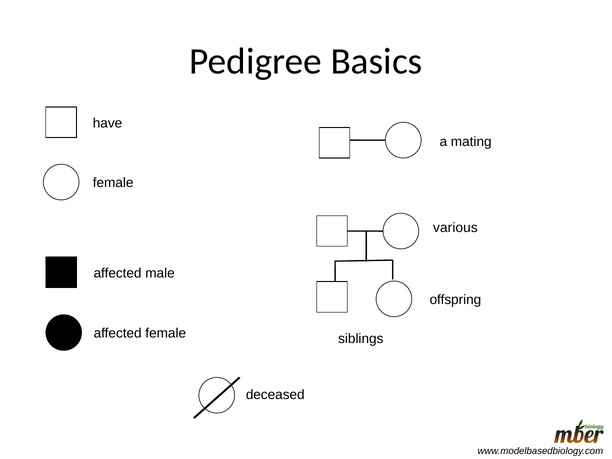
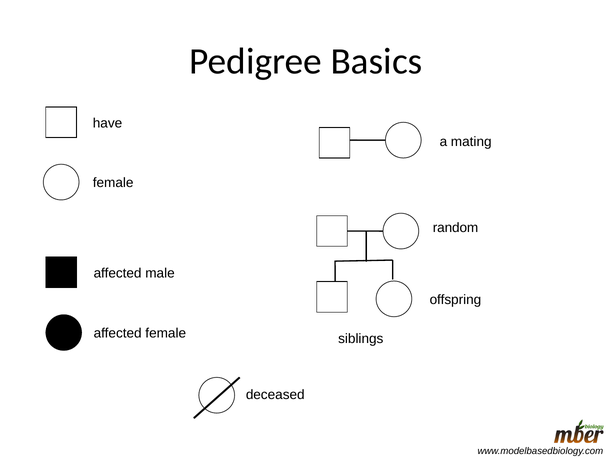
various: various -> random (456, 228)
